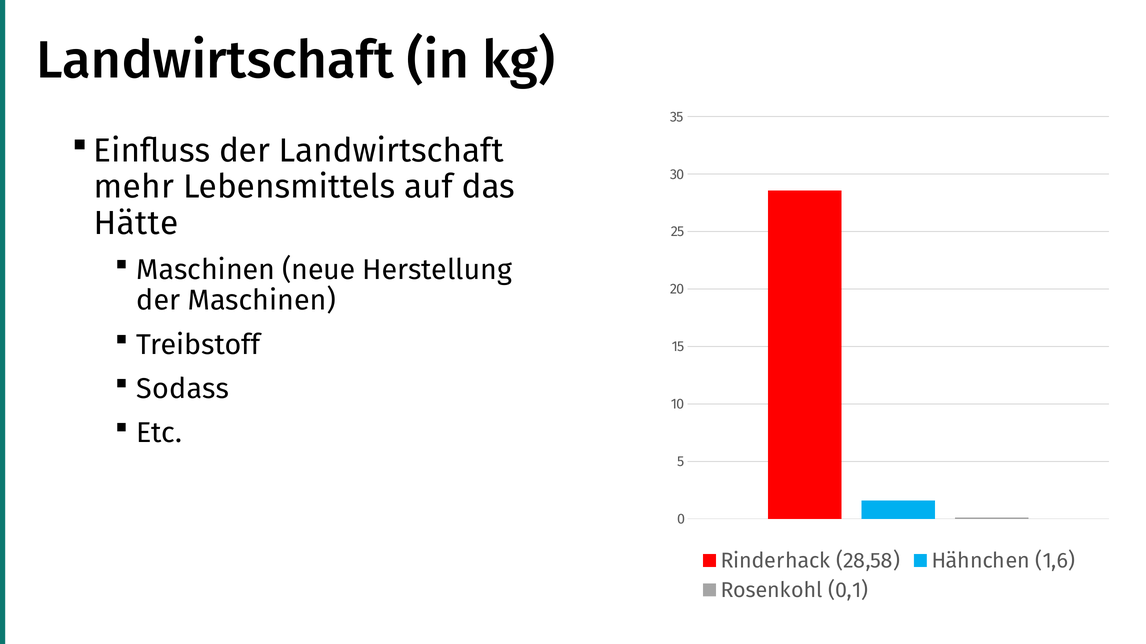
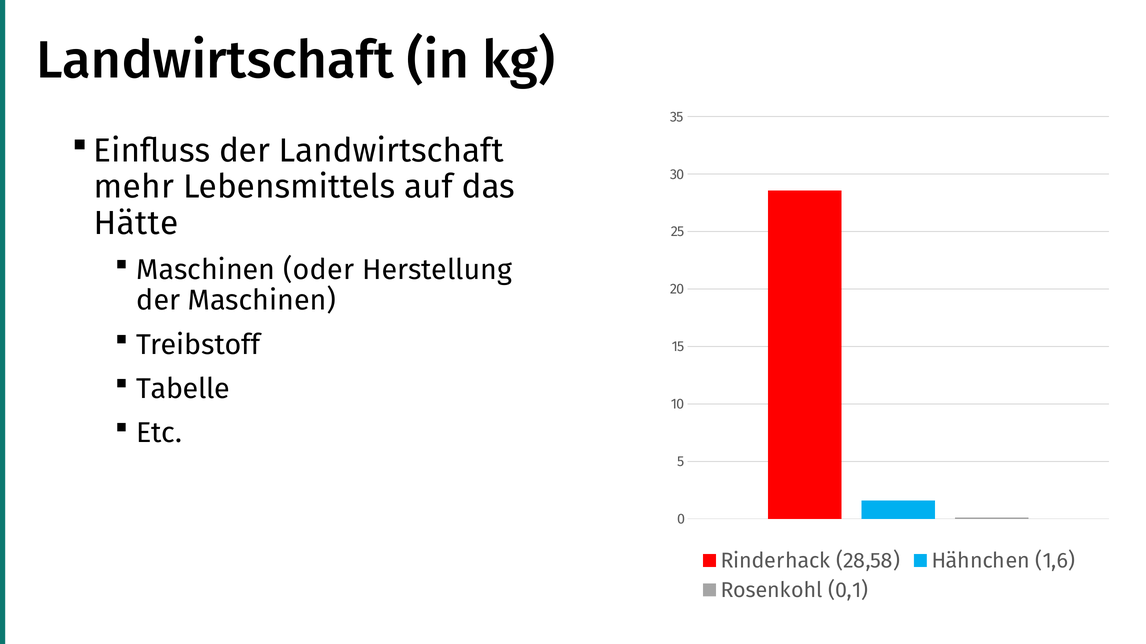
neue: neue -> oder (319, 270)
Sodass: Sodass -> Tabelle (183, 389)
